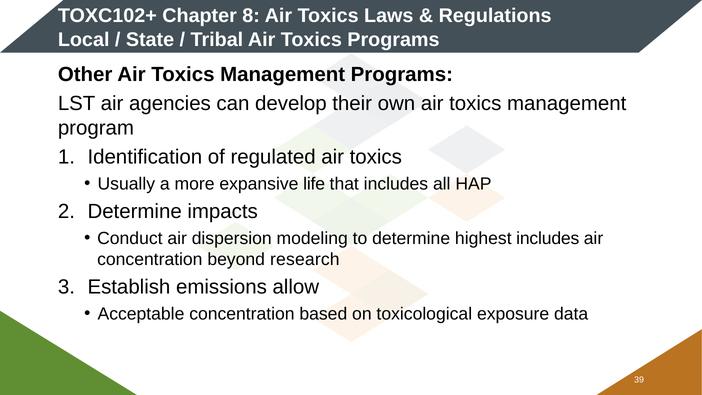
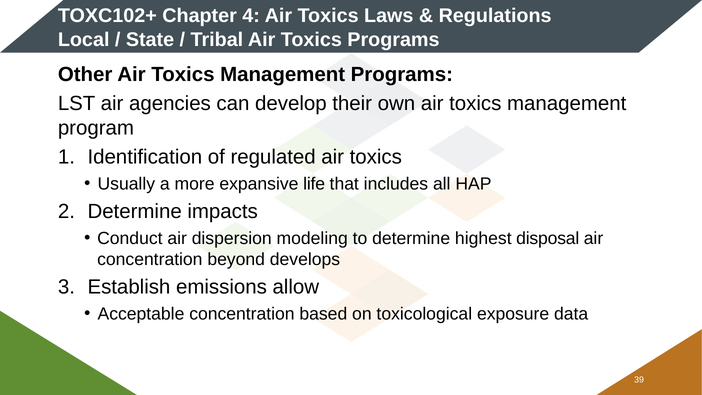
8: 8 -> 4 (251, 16)
highest includes: includes -> disposal (548, 238)
research: research -> develops (305, 259)
